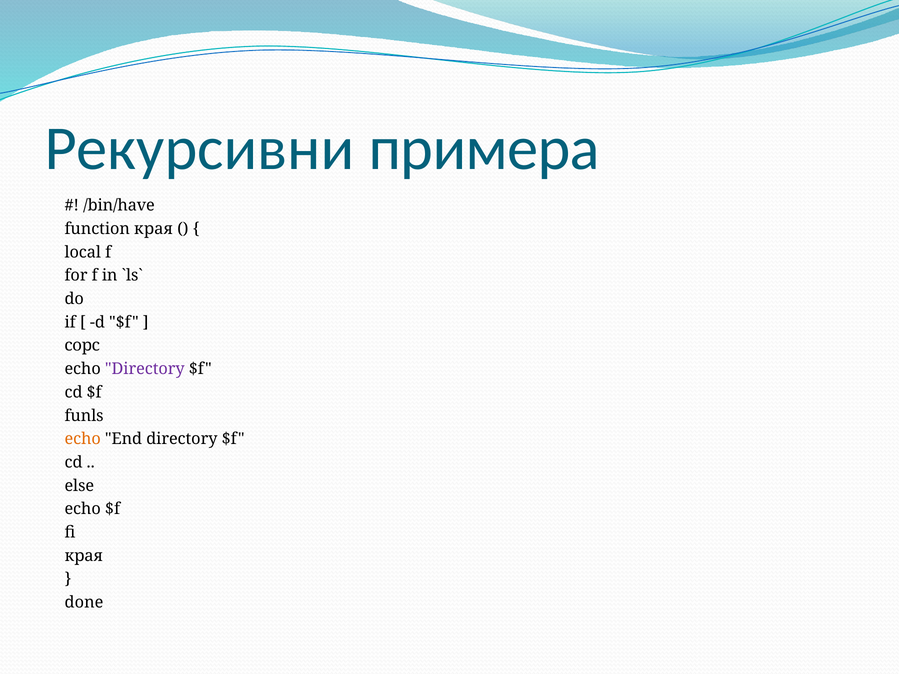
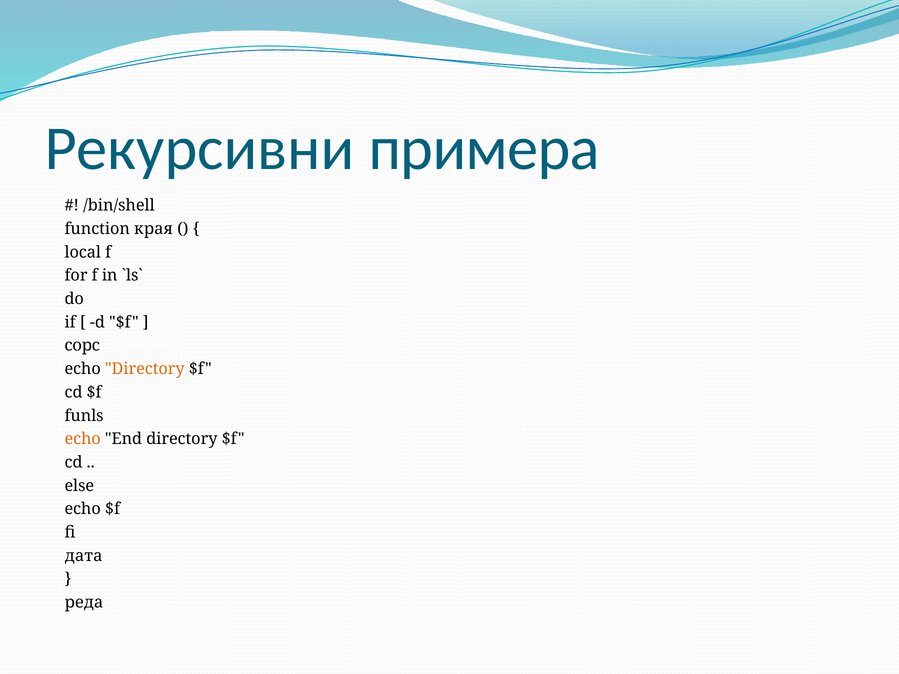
/bin/have: /bin/have -> /bin/shell (119, 206)
Directory colour: purple -> orange (145, 369)
края: края -> дата (84, 556)
done: done -> реда (84, 603)
